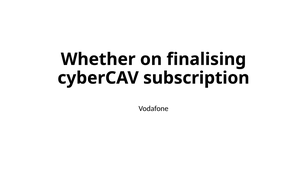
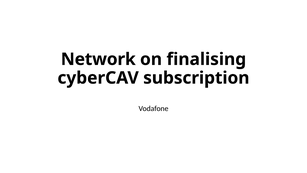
Whether: Whether -> Network (98, 59)
